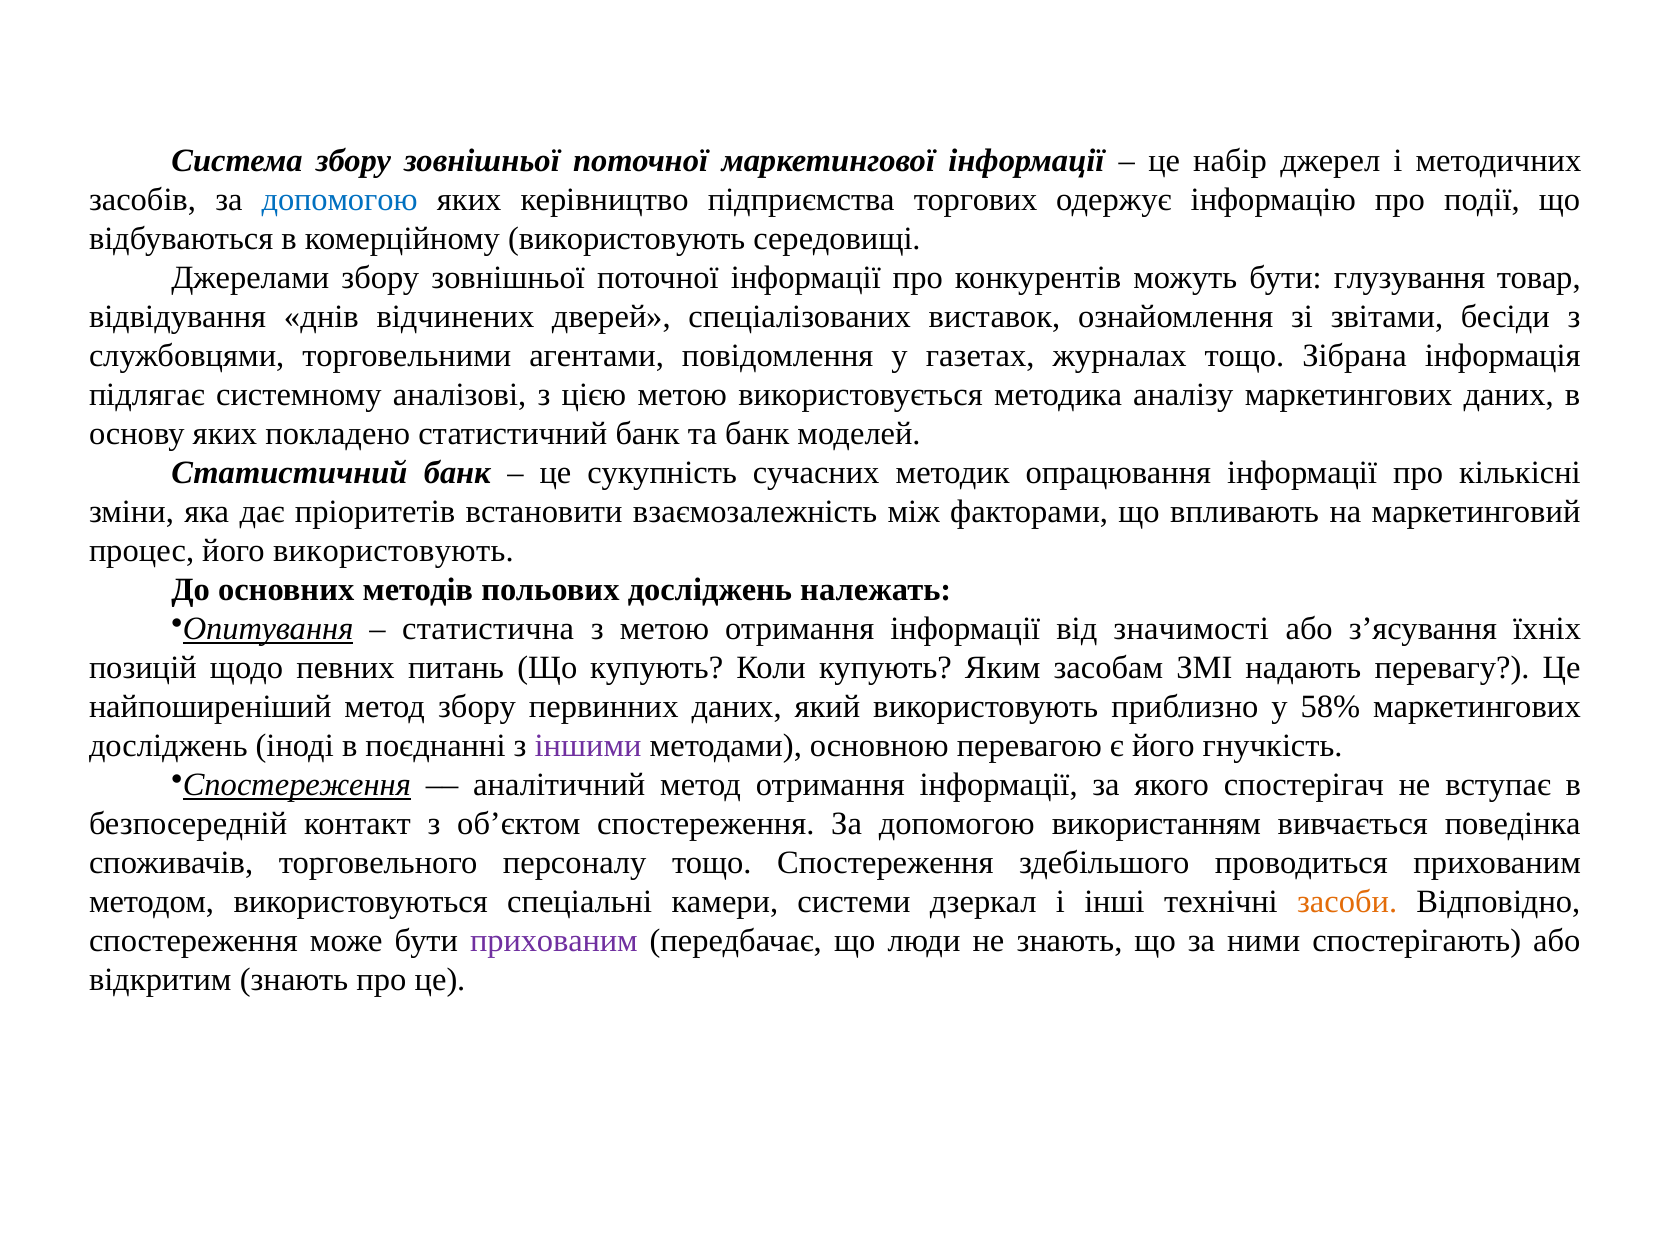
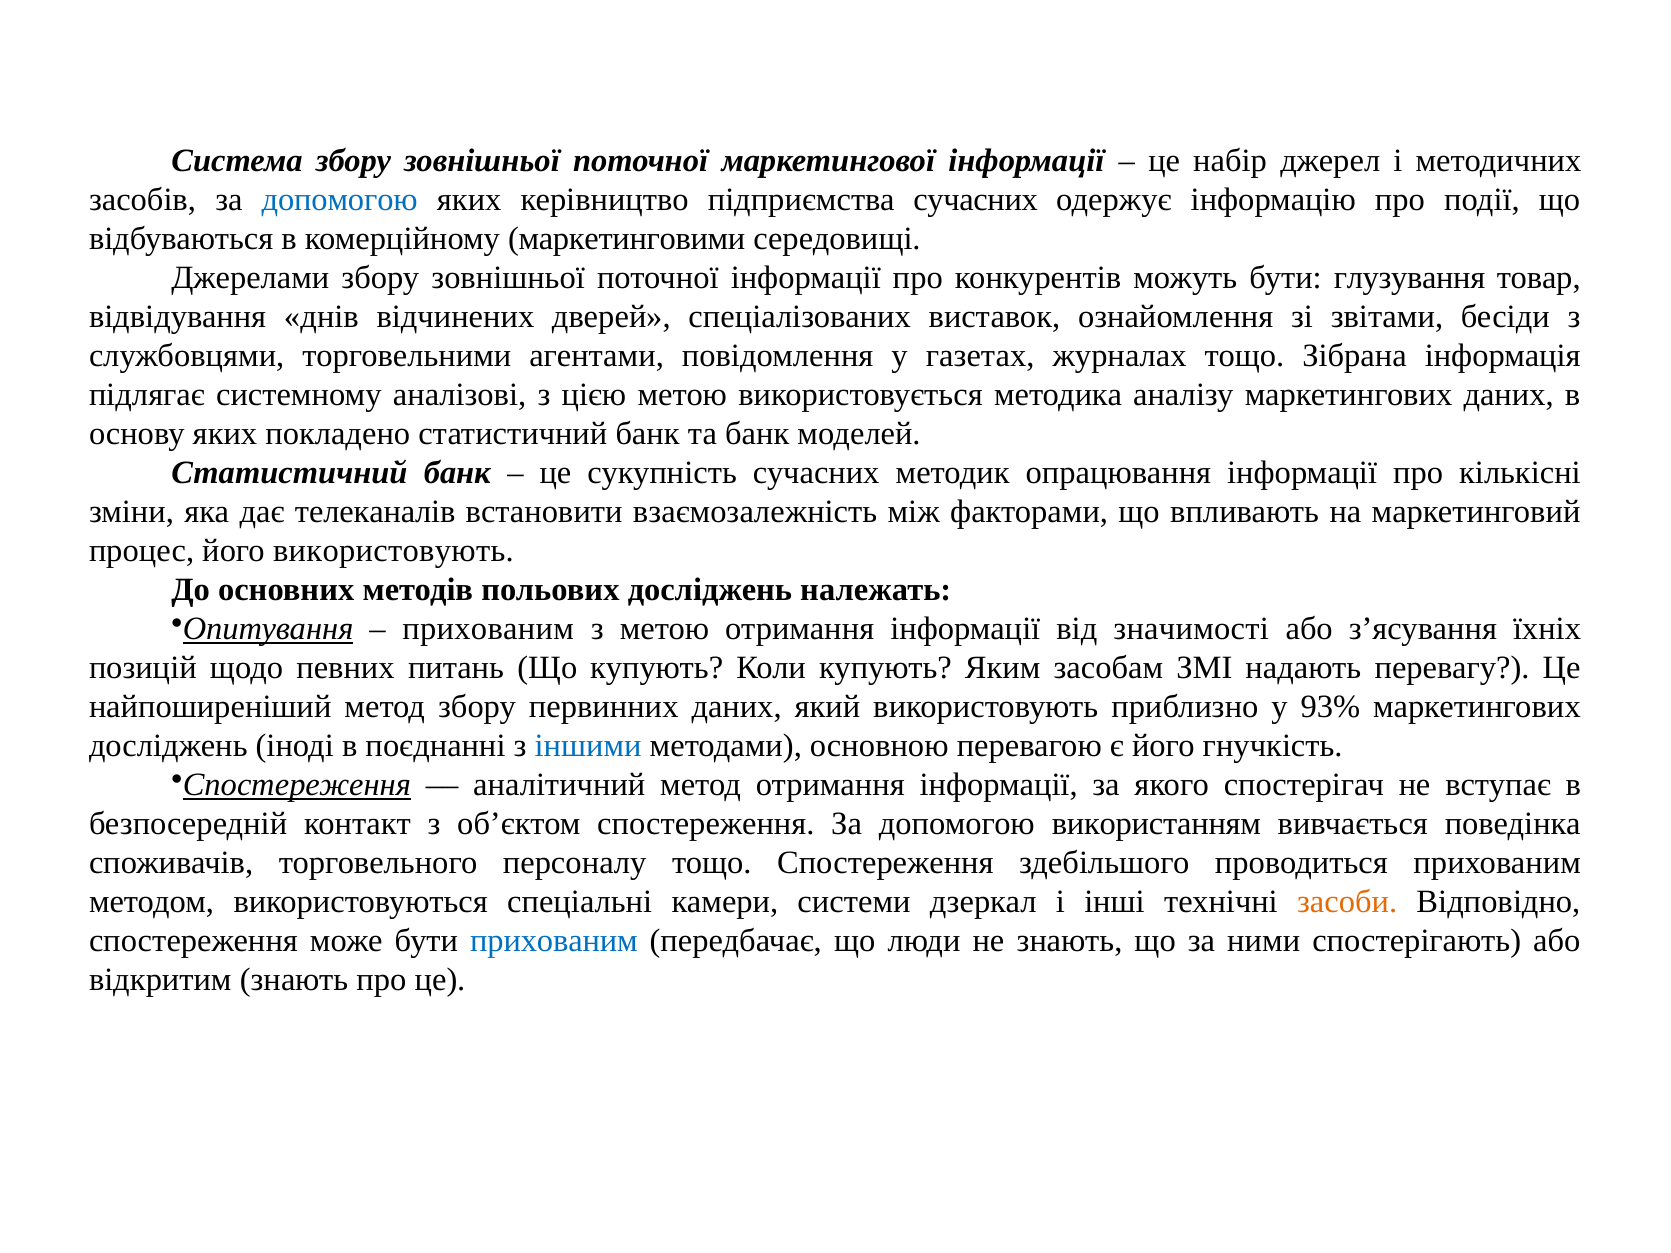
підприємства торгових: торгових -> сучасних (976, 200)
комерційному використовують: використовують -> маркетинговими (627, 239)
пріоритетів: пріоритетів -> телеканалів (375, 512)
статистична: статистична -> прихованим (488, 629)
58%: 58% -> 93% (1330, 707)
іншими colour: purple -> blue (588, 746)
прихованим colour: purple -> blue (554, 941)
